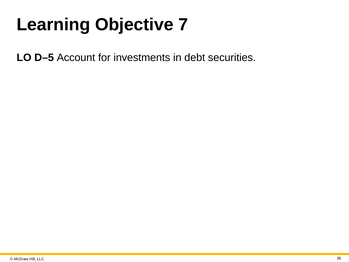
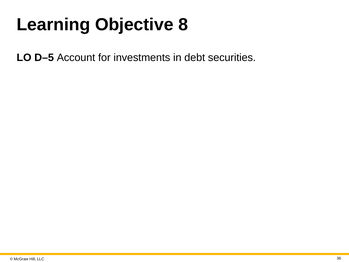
7: 7 -> 8 (183, 24)
